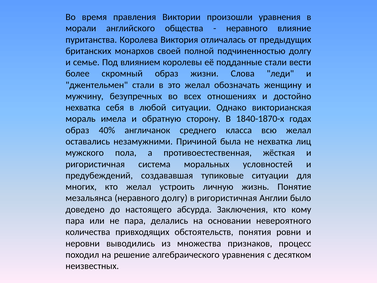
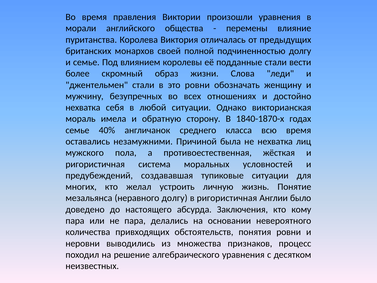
неравного: неравного -> перемены (247, 28)
это желал: желал -> ровни (197, 85)
образ: образ -> семье (77, 130)
всю желал: желал -> время (299, 130)
